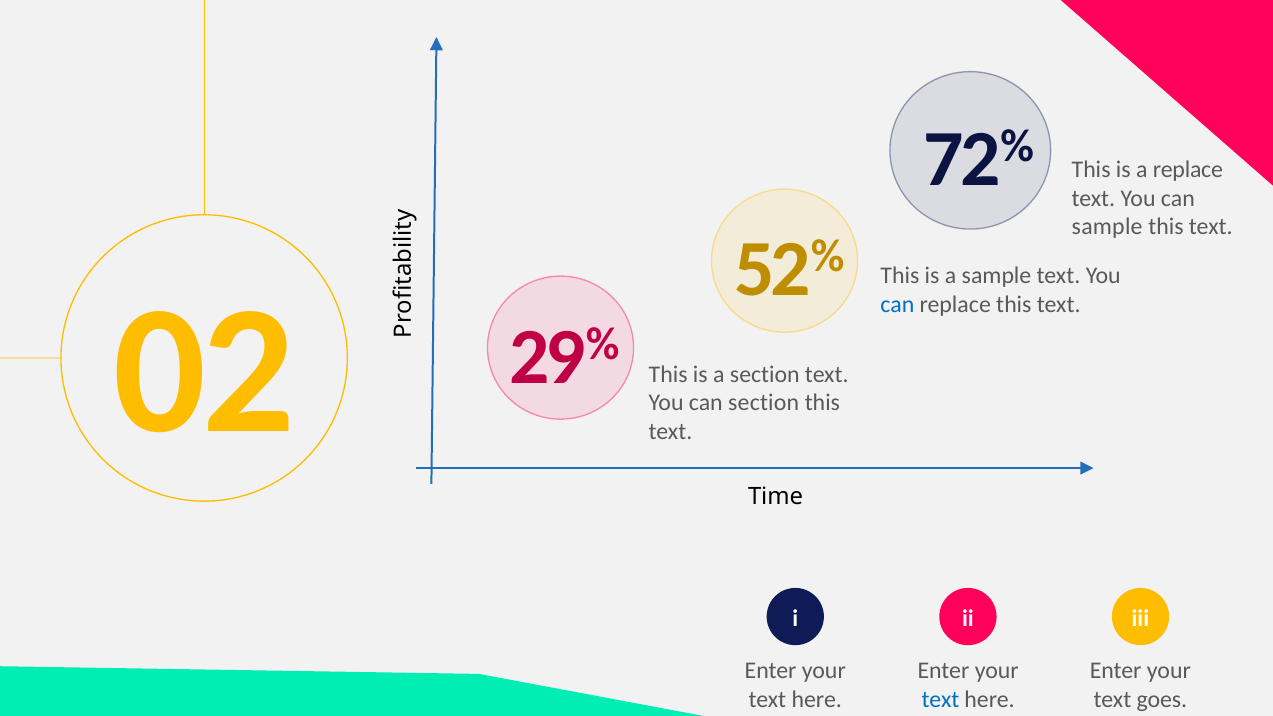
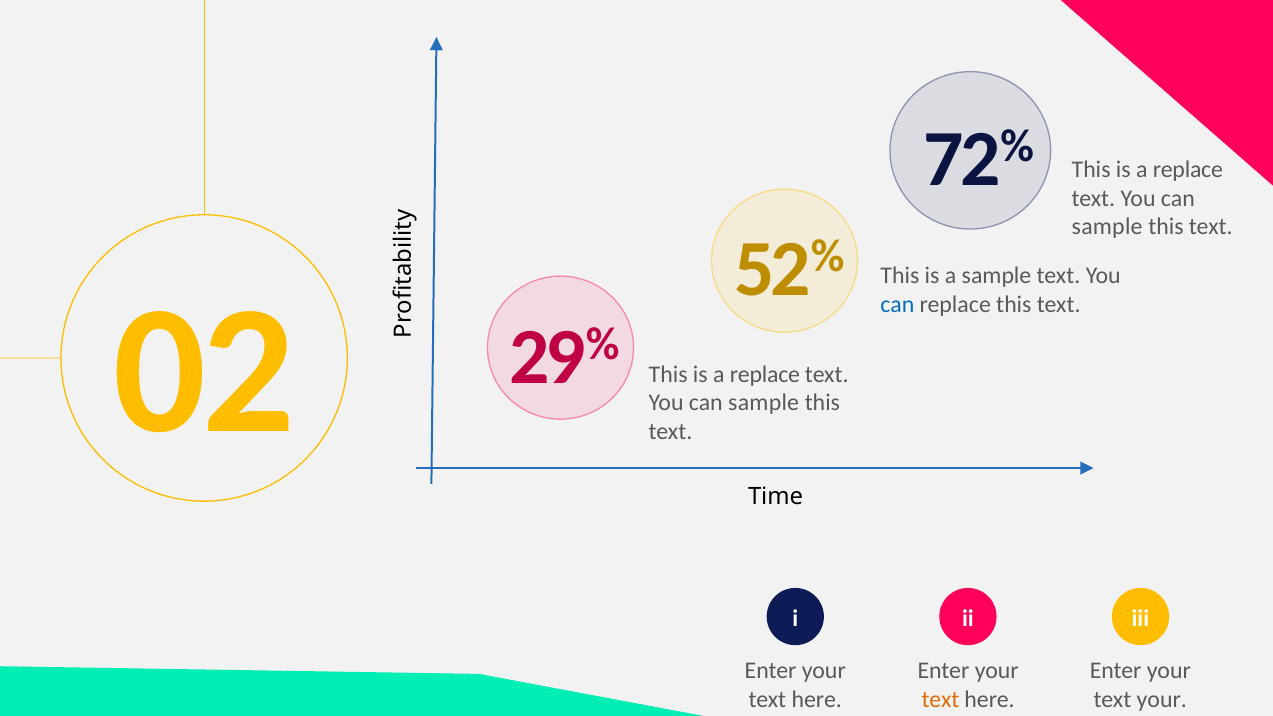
section: section -> replace (765, 374)
section: section -> sample (764, 403)
text colour: blue -> orange (940, 699)
text goes: goes -> your (1162, 699)
